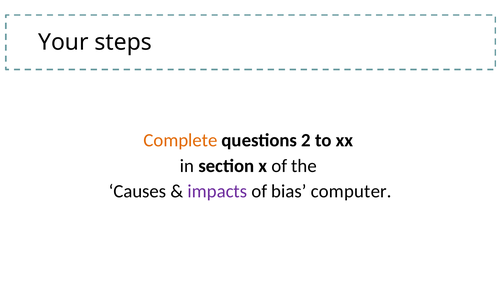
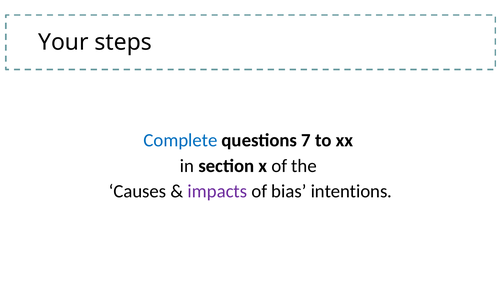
Complete colour: orange -> blue (180, 140)
2: 2 -> 7 (306, 140)
computer: computer -> intentions (351, 191)
